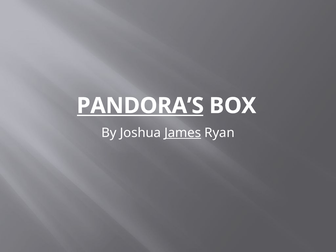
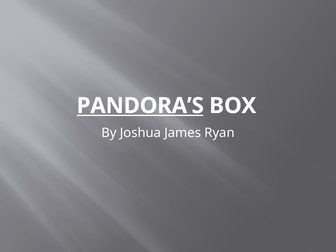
James underline: present -> none (183, 133)
